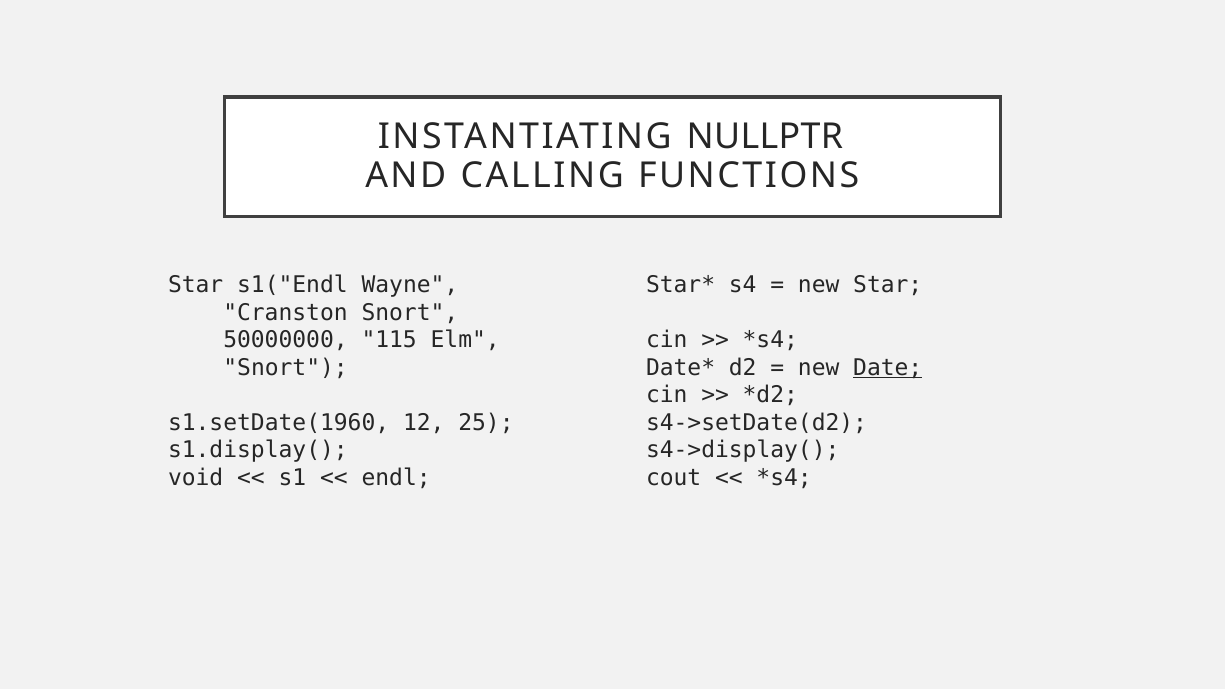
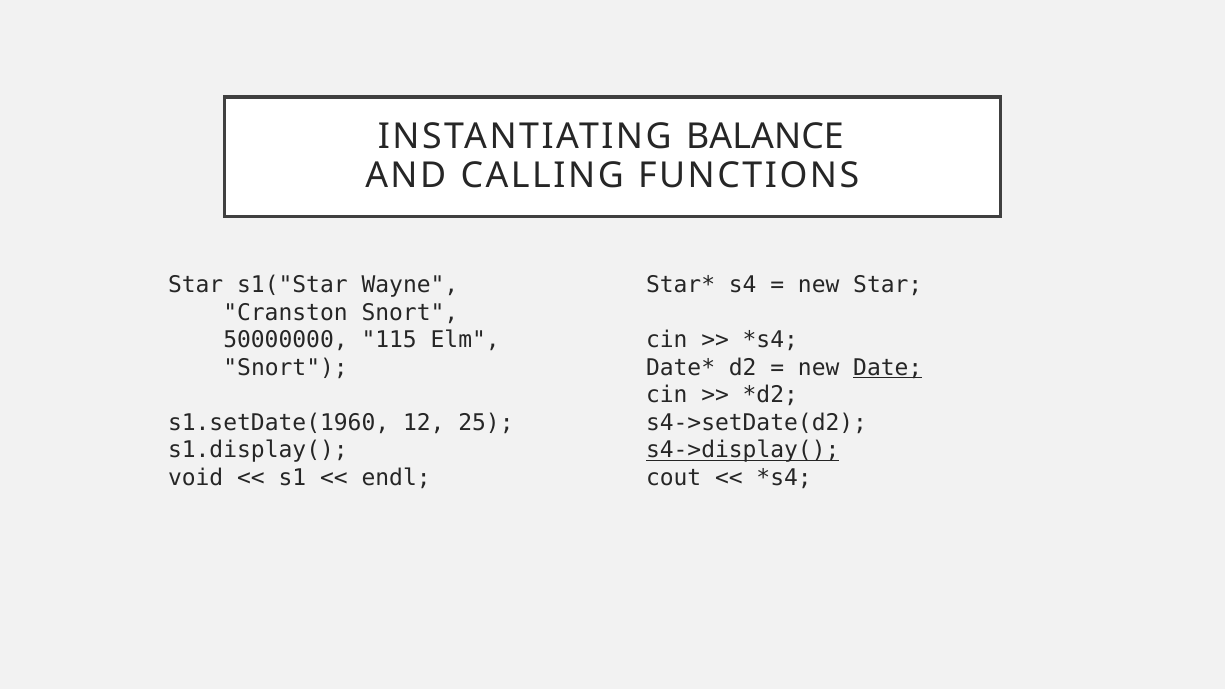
NULLPTR: NULLPTR -> BALANCE (765, 137)
s1("Endl: s1("Endl -> s1("Star (292, 285)
s4->display( underline: none -> present (743, 450)
